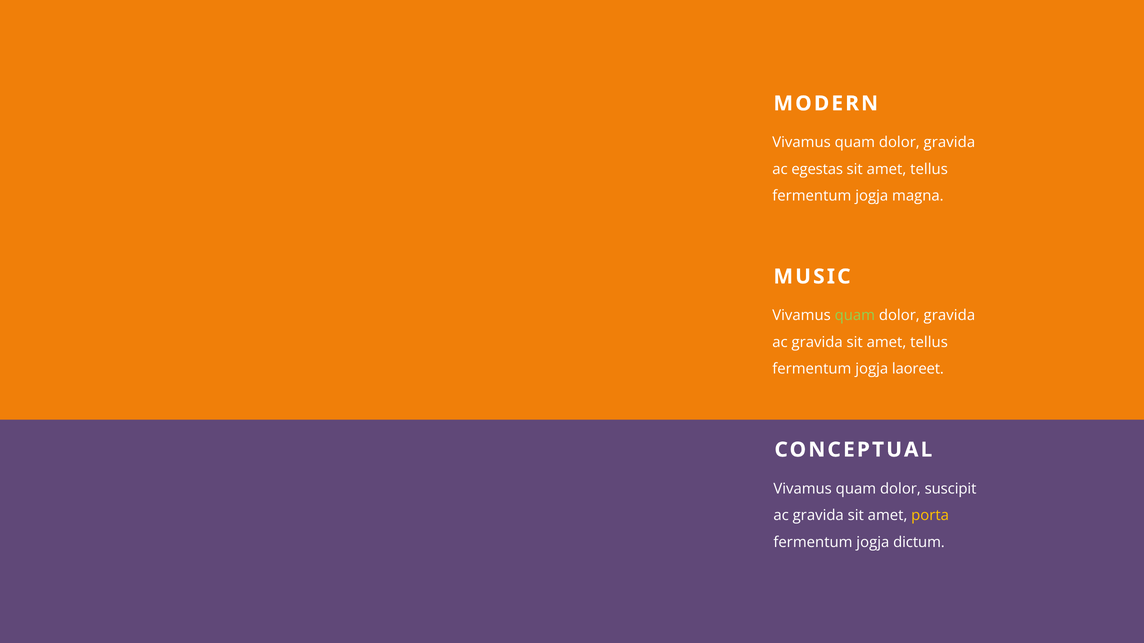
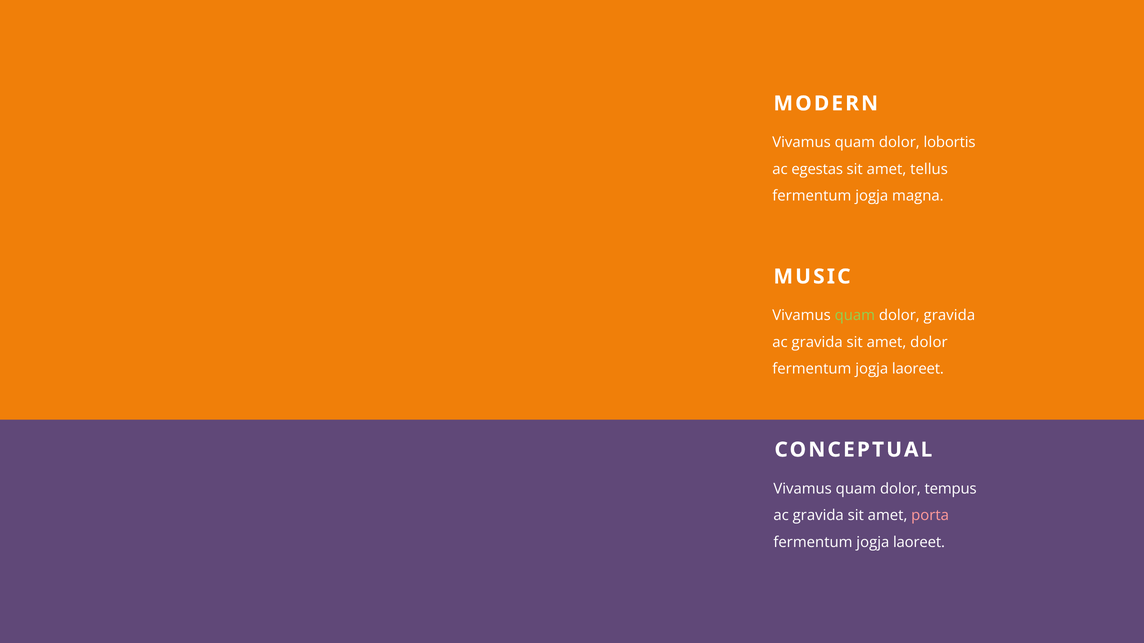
gravida: gravida -> lobortis (950, 142)
gravida sit amet tellus: tellus -> dolor (929, 342)
suscipit: suscipit -> tempus (951, 489)
porta colour: yellow -> pink (930, 516)
dictum: dictum -> laoreet (919, 543)
